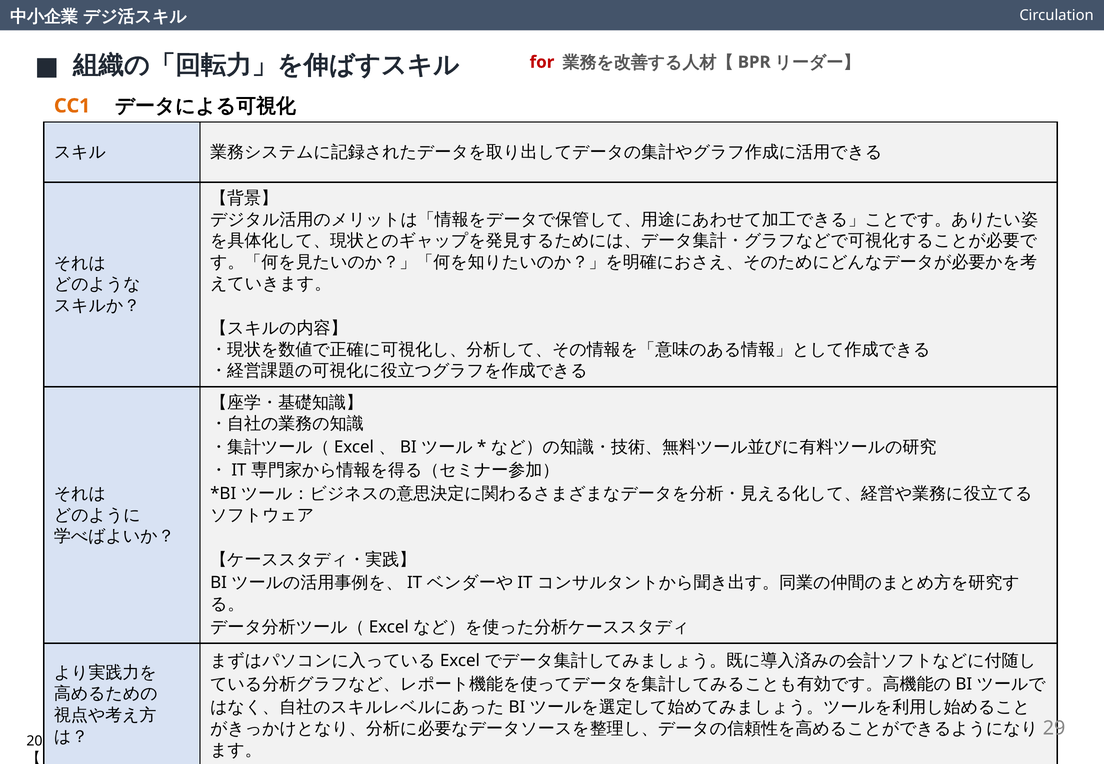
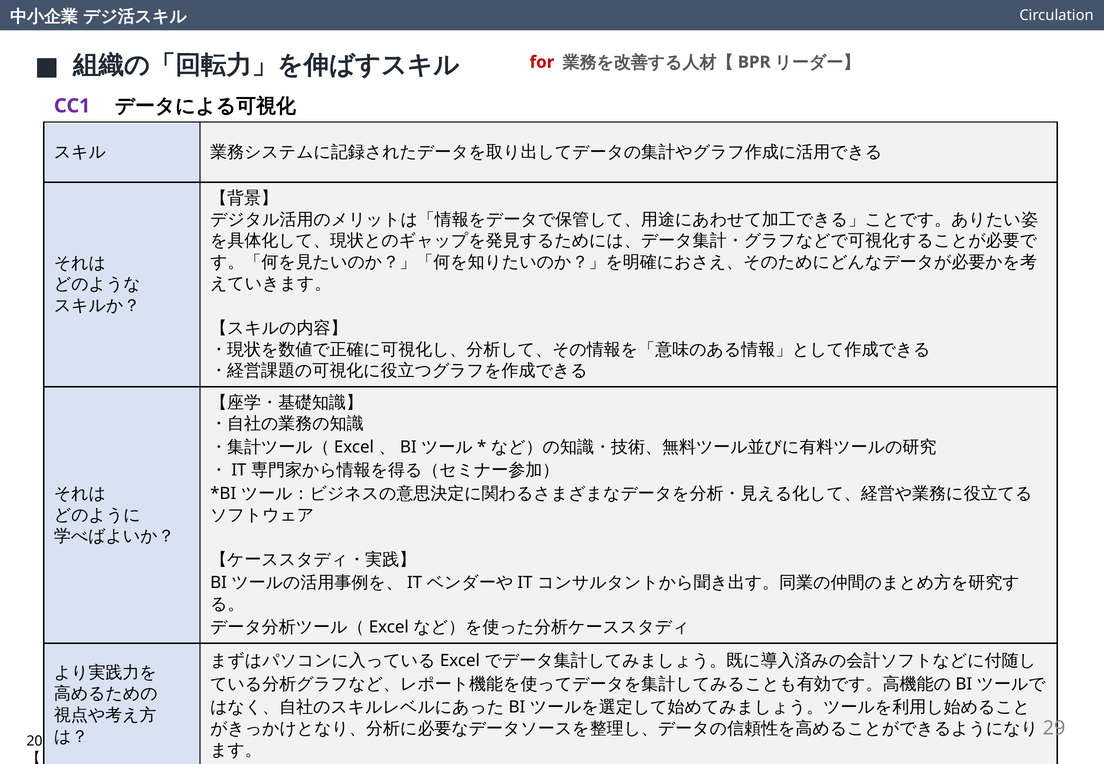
CC1 colour: orange -> purple (72, 106)
